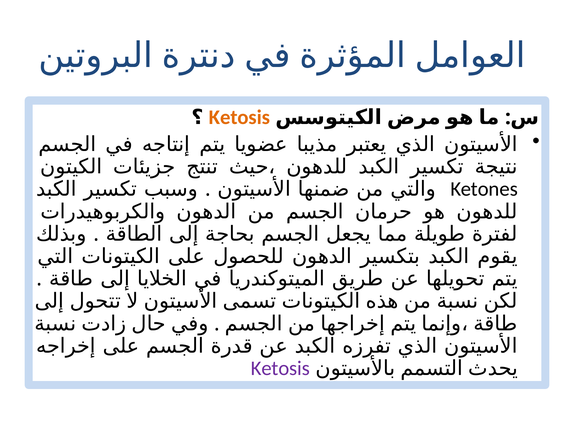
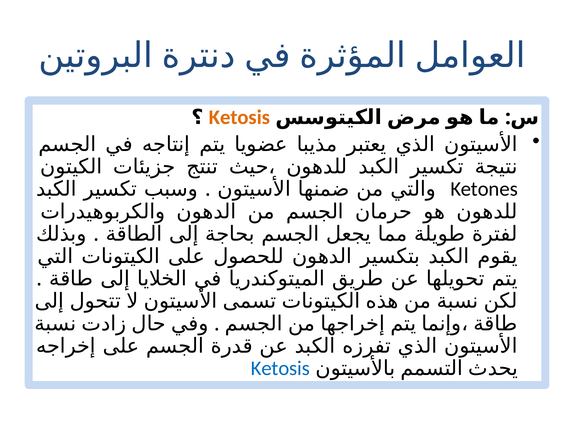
Ketosis colour: purple -> blue (280, 368)
